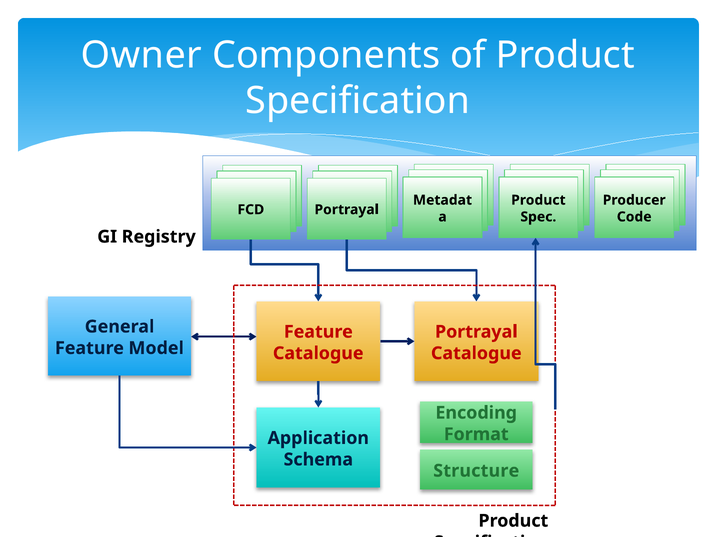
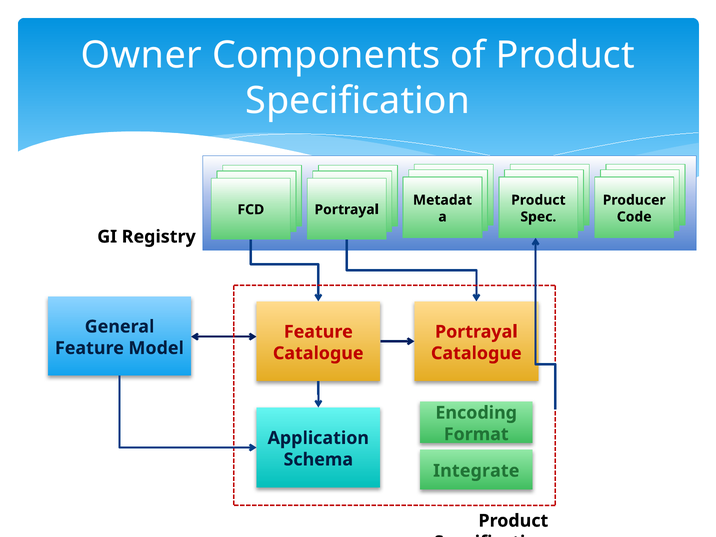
Structure: Structure -> Integrate (476, 471)
